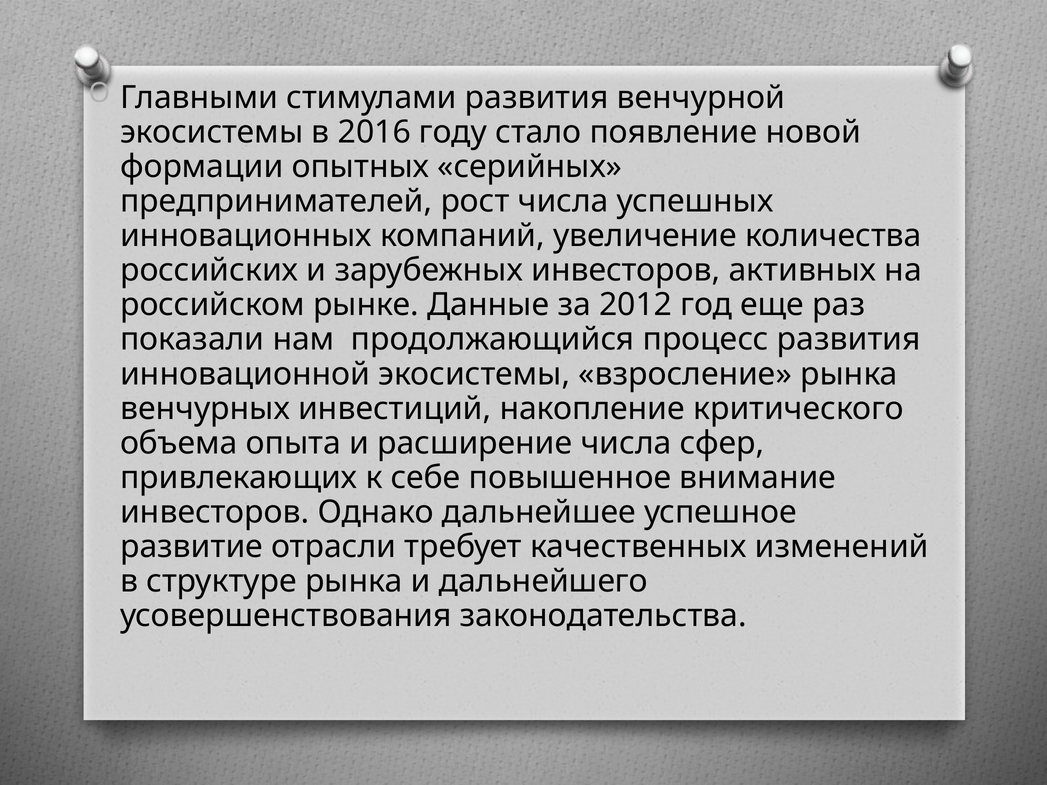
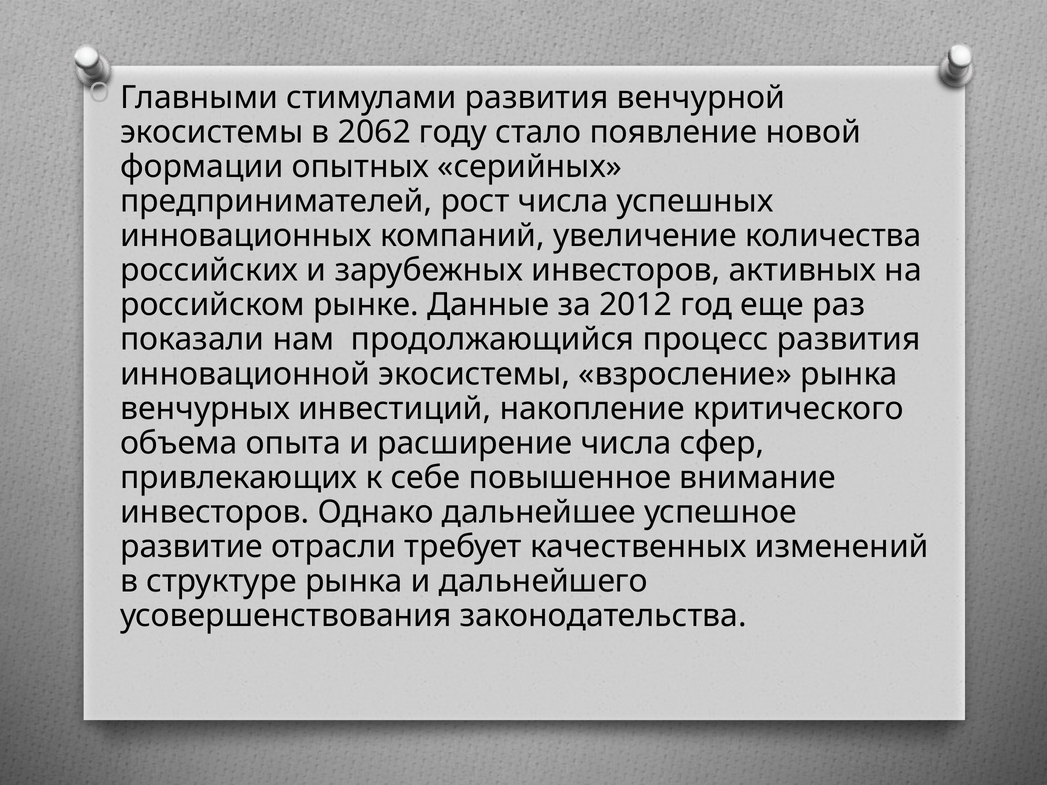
2016: 2016 -> 2062 (374, 132)
